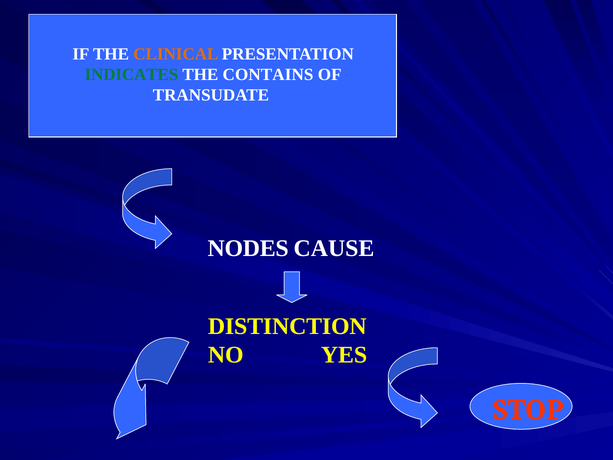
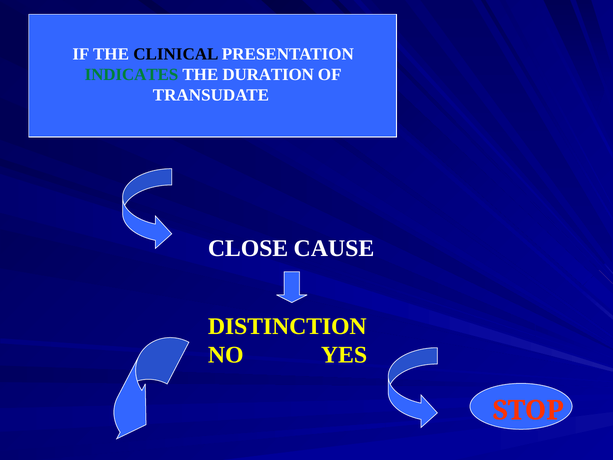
CLINICAL colour: orange -> black (176, 54)
CONTAINS: CONTAINS -> DURATION (268, 74)
NODES: NODES -> CLOSE (248, 248)
